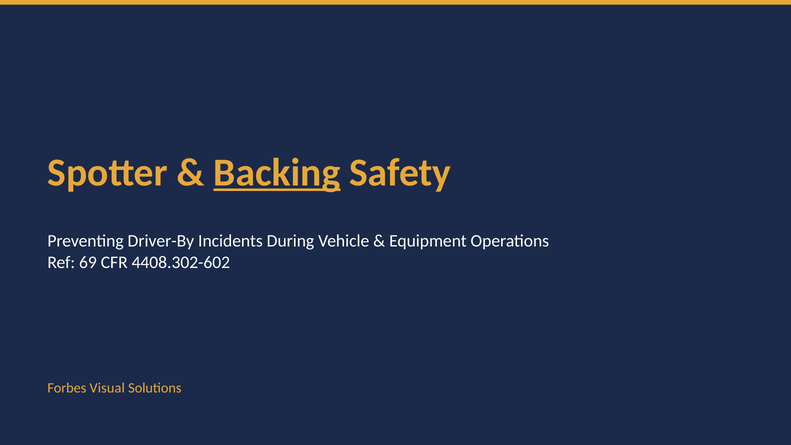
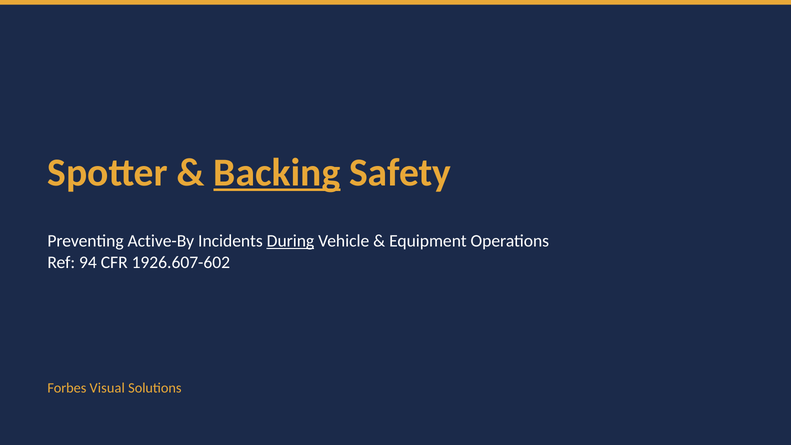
Driver-By: Driver-By -> Active-By (161, 241)
During underline: none -> present (290, 241)
69: 69 -> 94 (88, 262)
4408.302-602: 4408.302-602 -> 1926.607-602 (181, 262)
